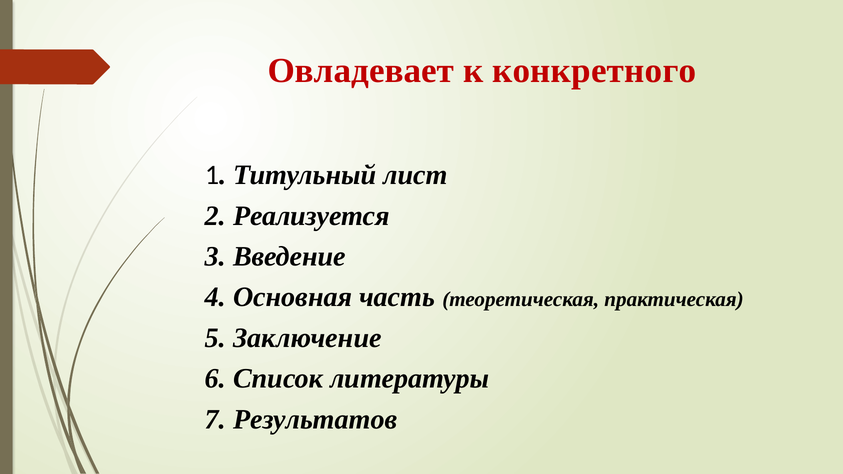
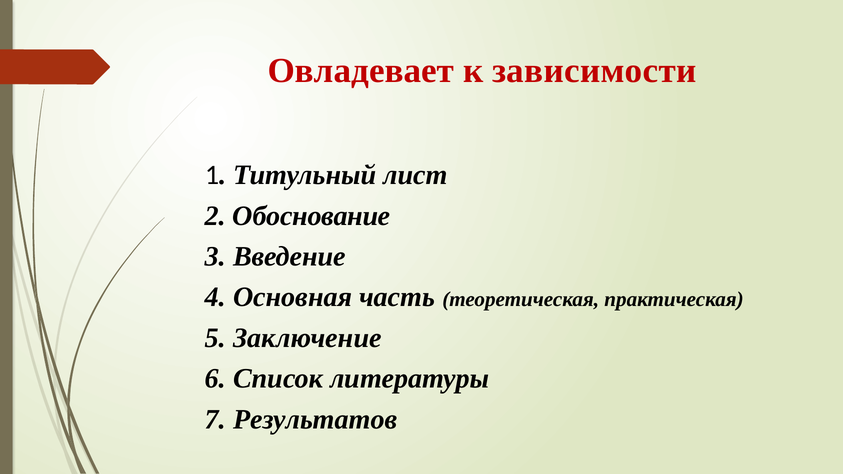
конкретного: конкретного -> зависимости (594, 71)
Реализуется: Реализуется -> Обоснование (311, 216)
